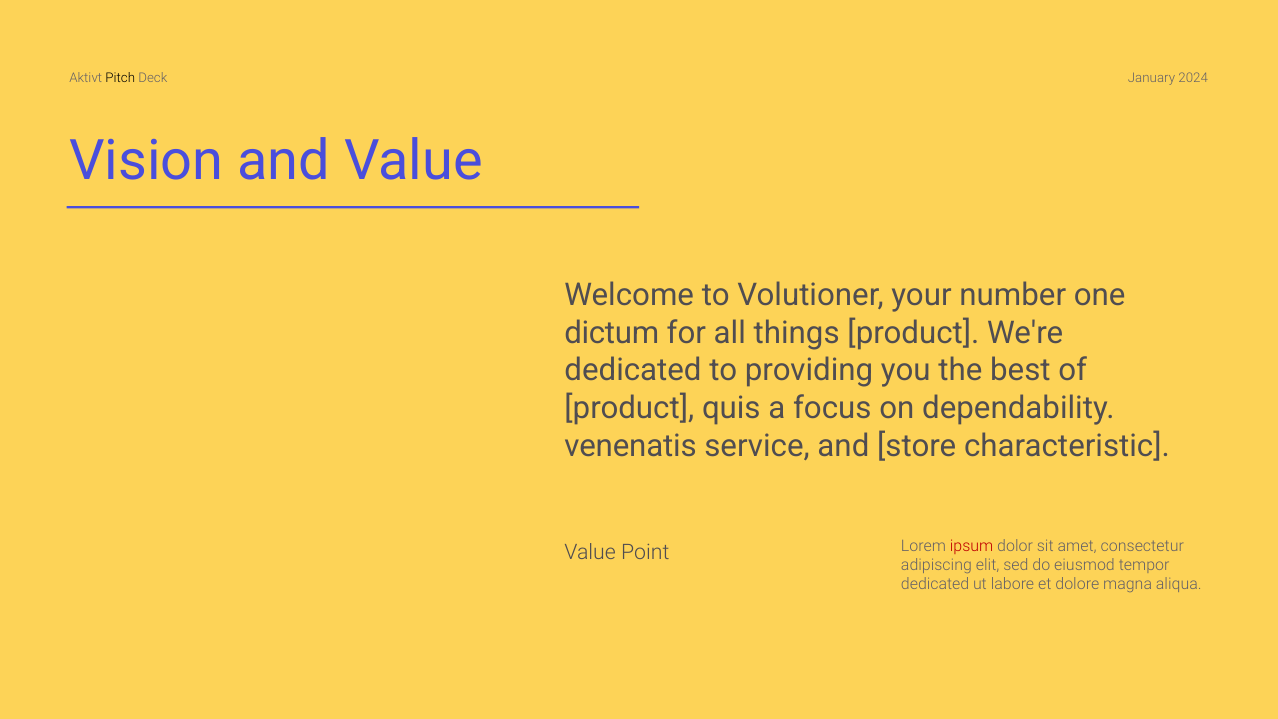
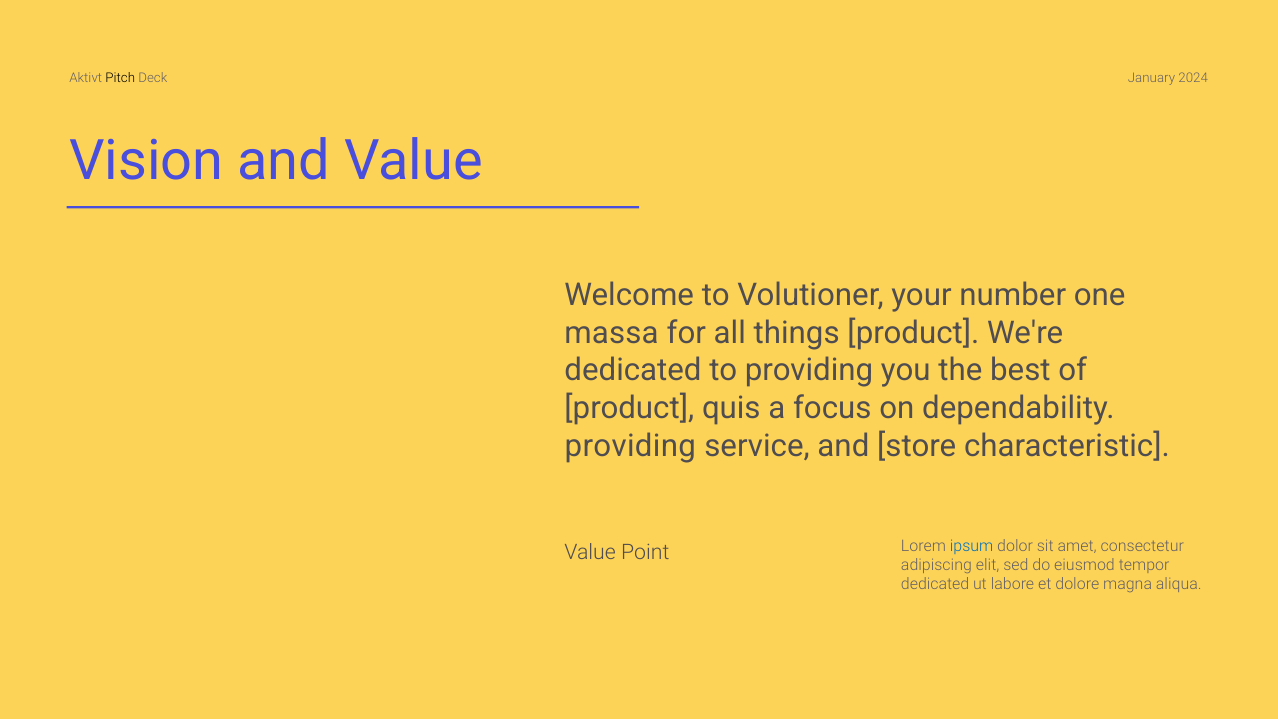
dictum: dictum -> massa (612, 333)
venenatis: venenatis -> providing (630, 446)
ipsum colour: red -> blue (972, 546)
